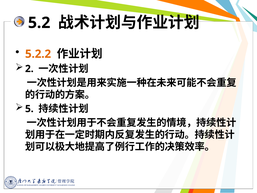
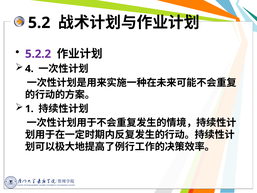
5.2.2 colour: orange -> purple (38, 54)
2: 2 -> 4 (29, 69)
5: 5 -> 1 (29, 109)
